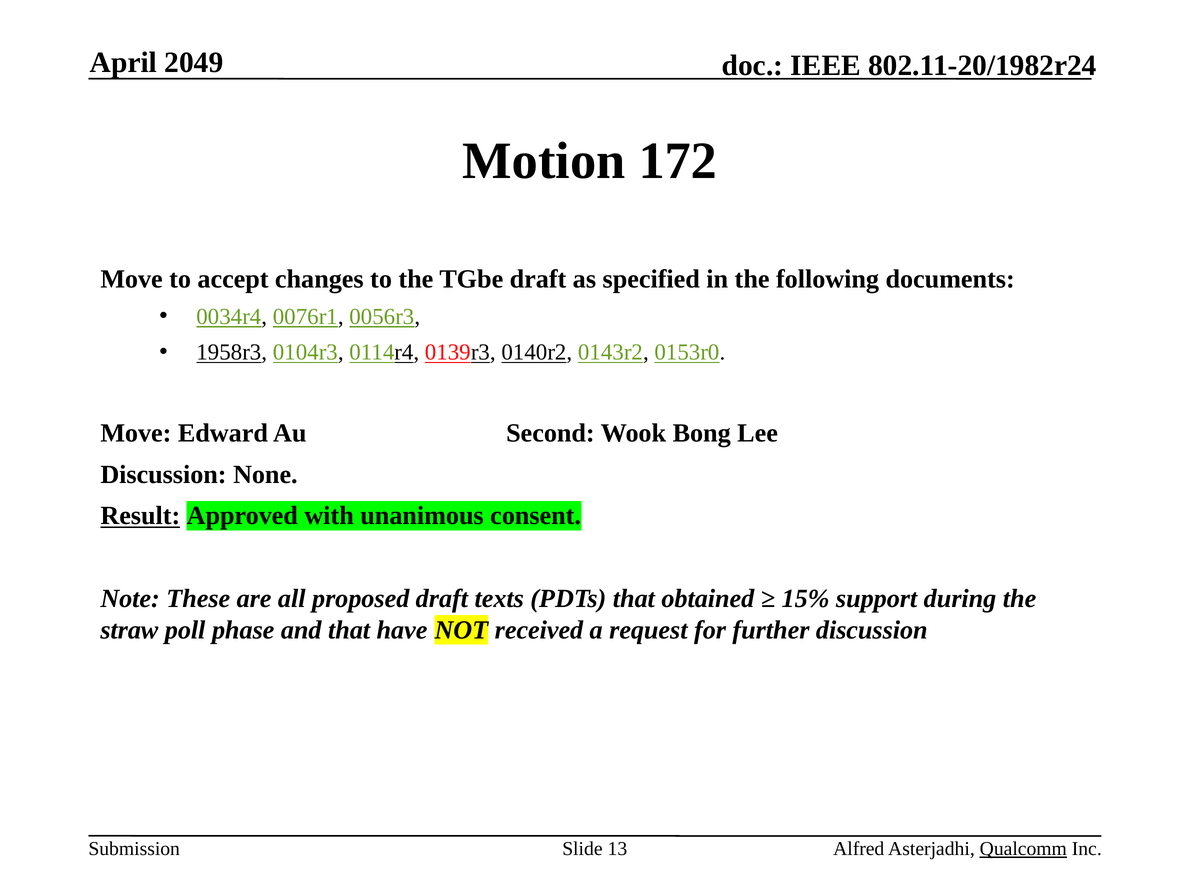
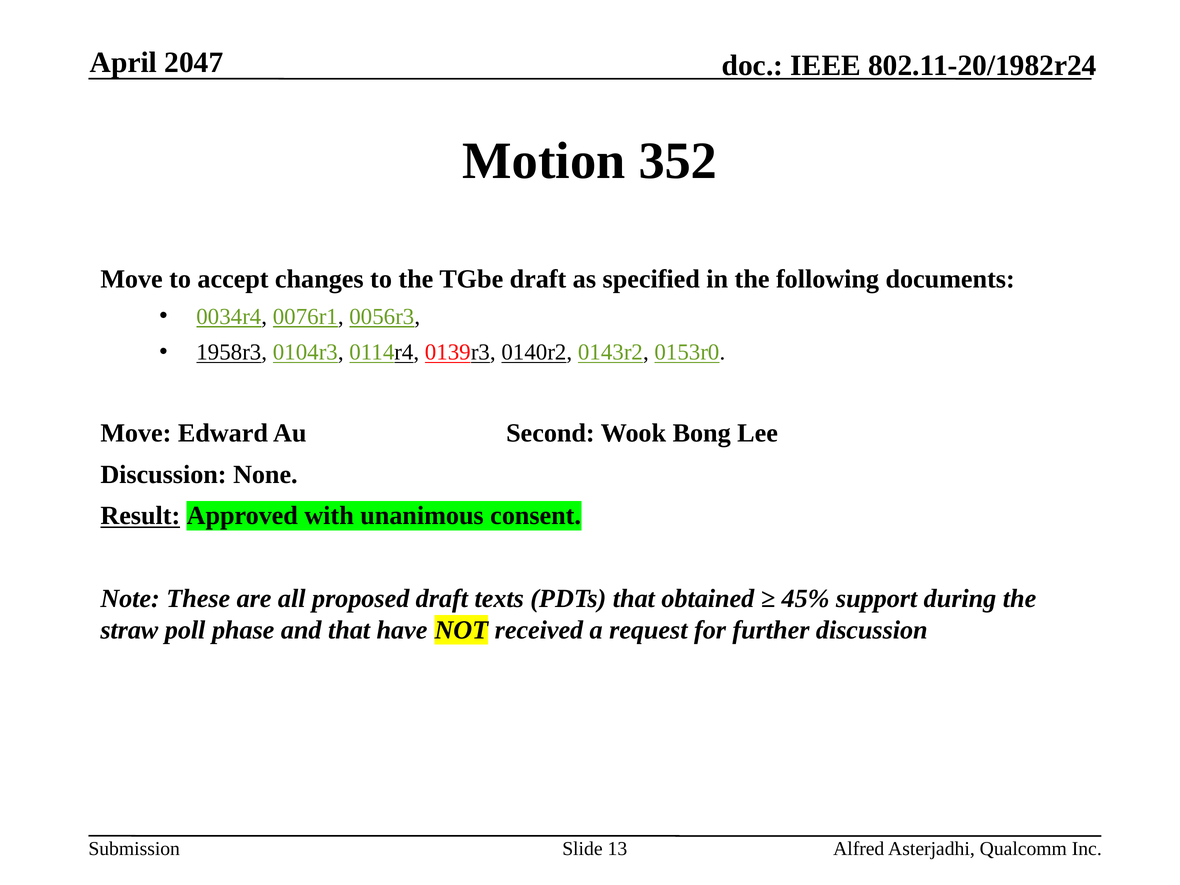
2049: 2049 -> 2047 (194, 63)
172: 172 -> 352 (678, 161)
15%: 15% -> 45% (806, 598)
Qualcomm underline: present -> none (1023, 849)
